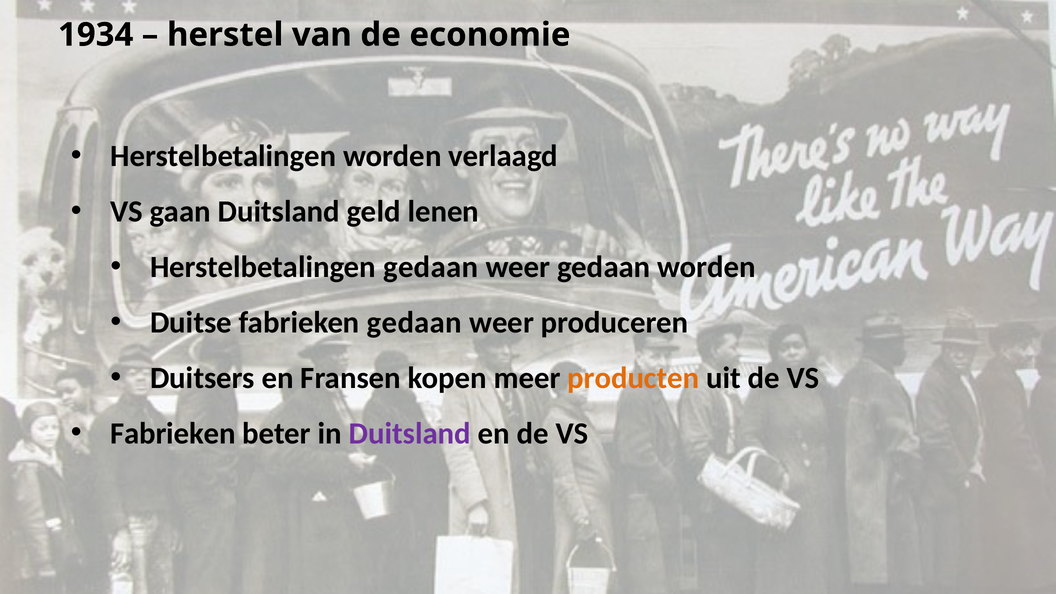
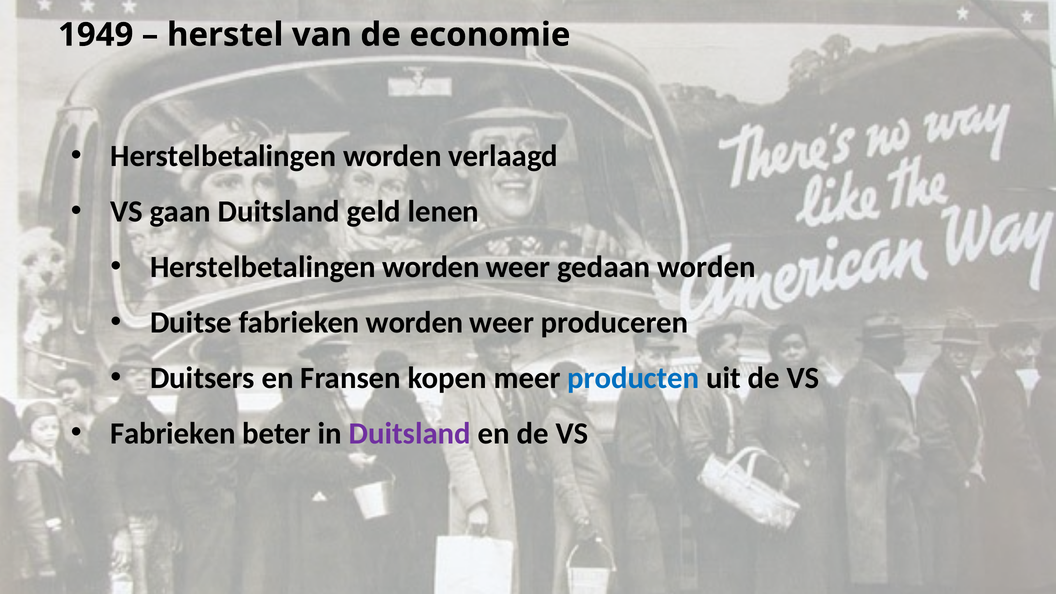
1934: 1934 -> 1949 (96, 35)
gedaan: gedaan -> worden (431, 267)
fabrieken gedaan: gedaan -> worden (415, 323)
producten colour: orange -> blue (633, 378)
